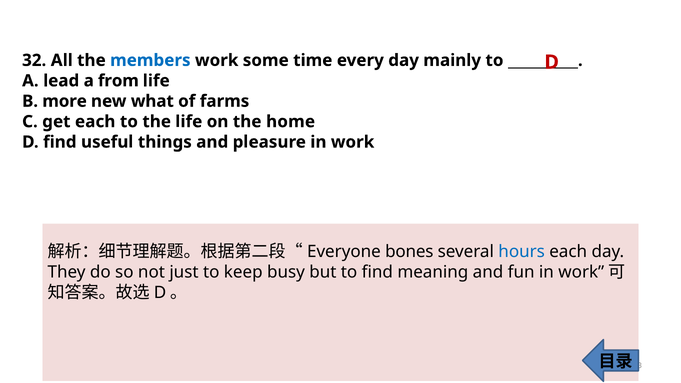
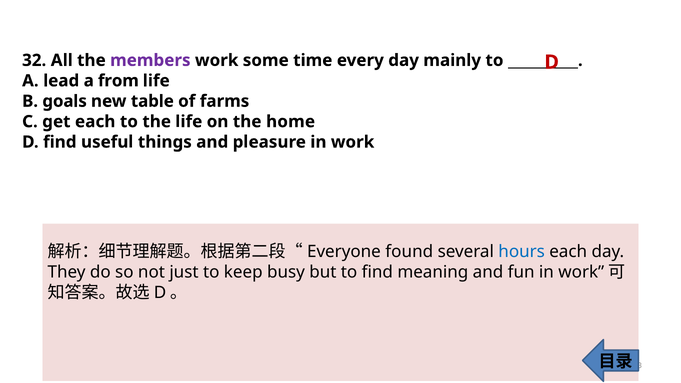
members colour: blue -> purple (150, 60)
more: more -> goals (65, 101)
what: what -> table (152, 101)
bones: bones -> found (409, 252)
